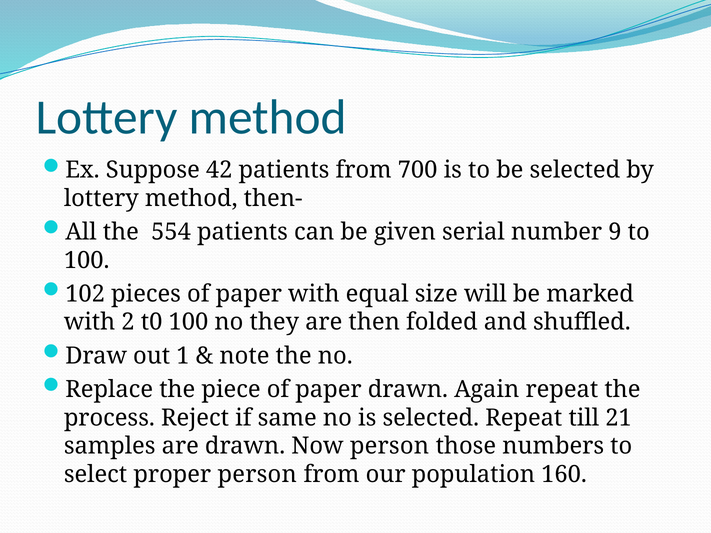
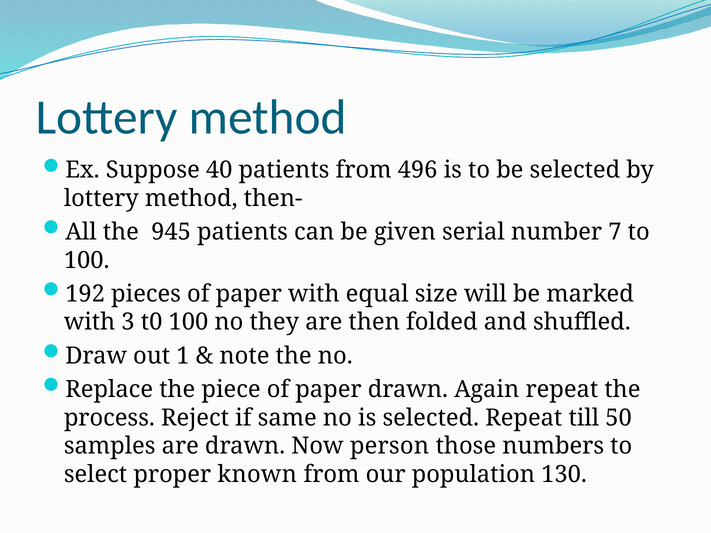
42: 42 -> 40 (219, 170)
700: 700 -> 496 (418, 170)
554: 554 -> 945 (171, 232)
9: 9 -> 7 (615, 232)
102: 102 -> 192 (85, 294)
2: 2 -> 3 (128, 322)
21: 21 -> 50 (619, 418)
proper person: person -> known (257, 475)
160: 160 -> 130 (564, 475)
